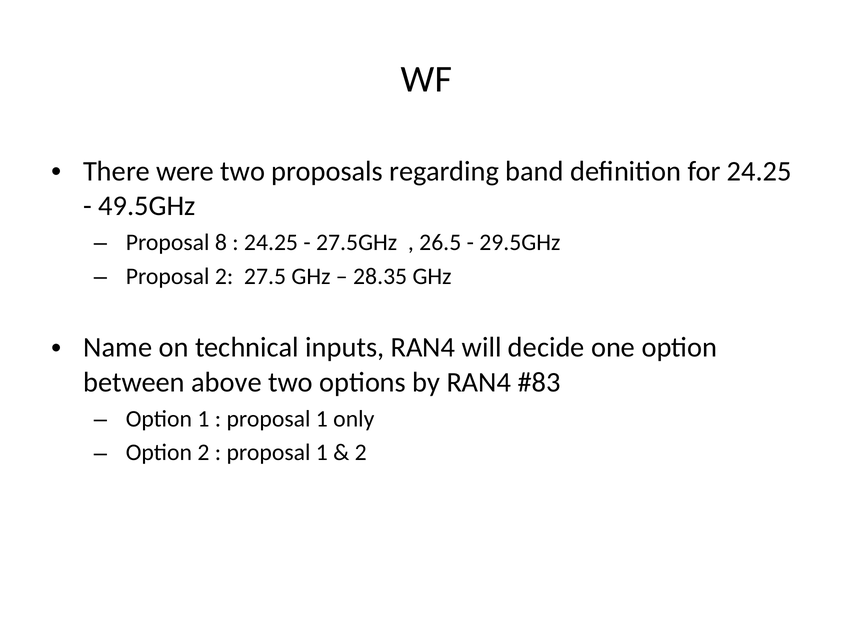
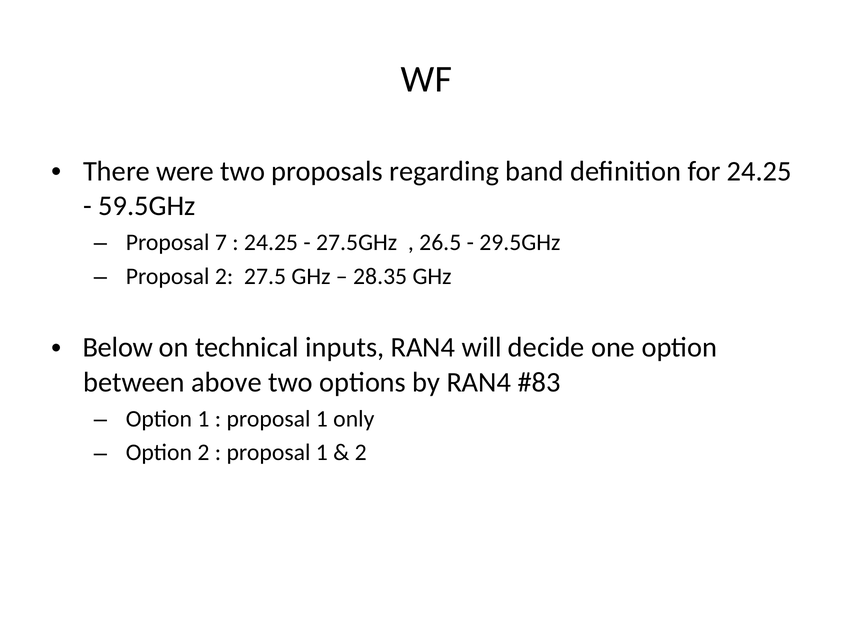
49.5GHz: 49.5GHz -> 59.5GHz (147, 206)
8: 8 -> 7 (221, 242)
Name: Name -> Below (118, 347)
